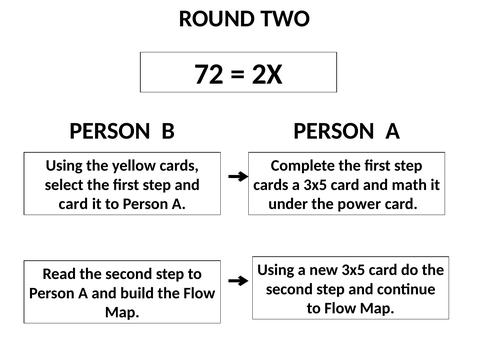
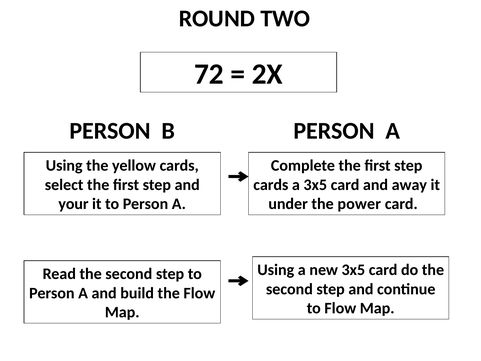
math: math -> away (409, 185)
card: card -> your (73, 204)
